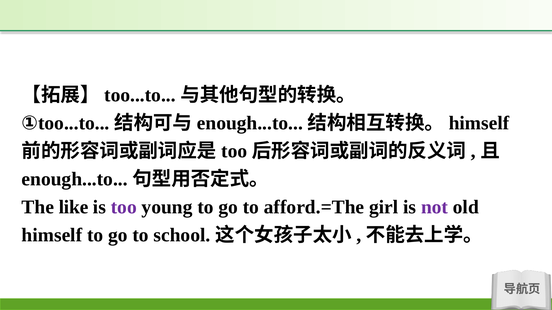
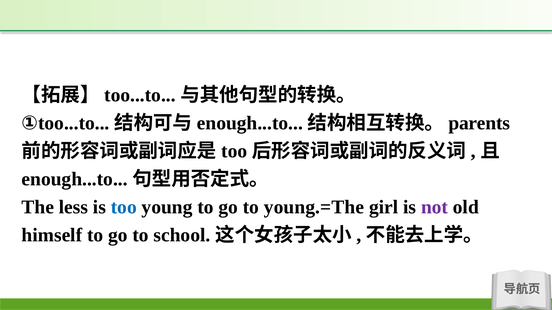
himself: himself -> parents (479, 123)
like: like -> less (74, 207)
too colour: purple -> blue (124, 207)
afford.=The: afford.=The -> young.=The (314, 207)
